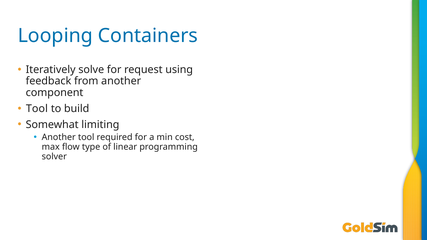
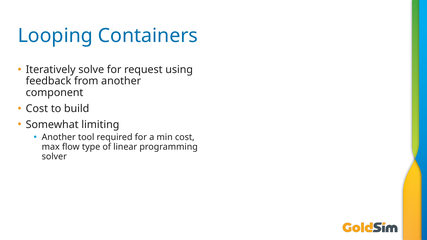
Tool: Tool -> Cost (37, 109)
